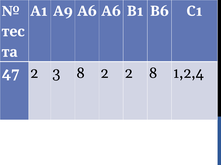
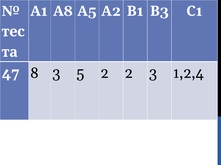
9: 9 -> 8 (68, 11)
6: 6 -> 5 (92, 11)
6: 6 -> 2 (116, 11)
6: 6 -> 3 (164, 11)
47 2: 2 -> 8 (35, 73)
3 8: 8 -> 5 (80, 73)
2 8: 8 -> 3 (153, 73)
